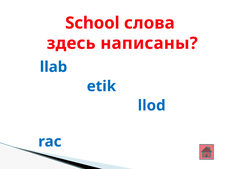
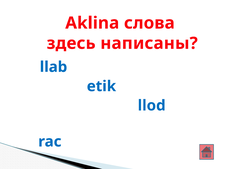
School: School -> Aklina (92, 23)
